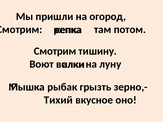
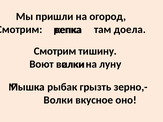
потом: потом -> доела (130, 30)
Тихий: Тихий -> Волки (58, 100)
